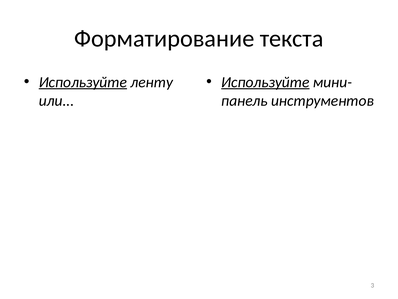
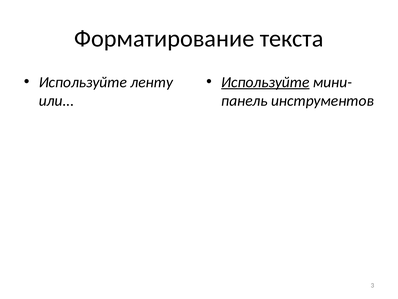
Используйте underline: present -> none (83, 82)
